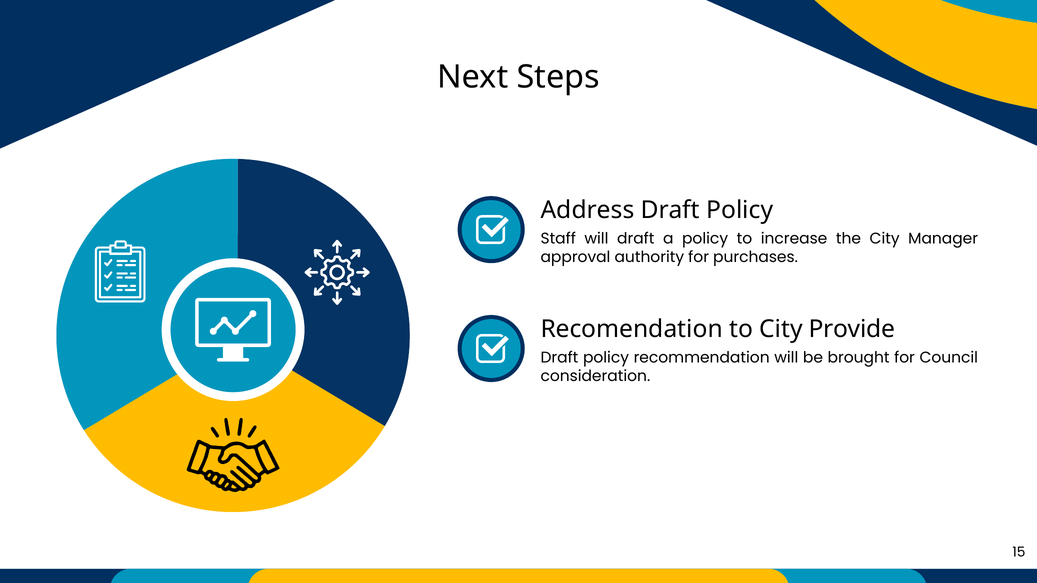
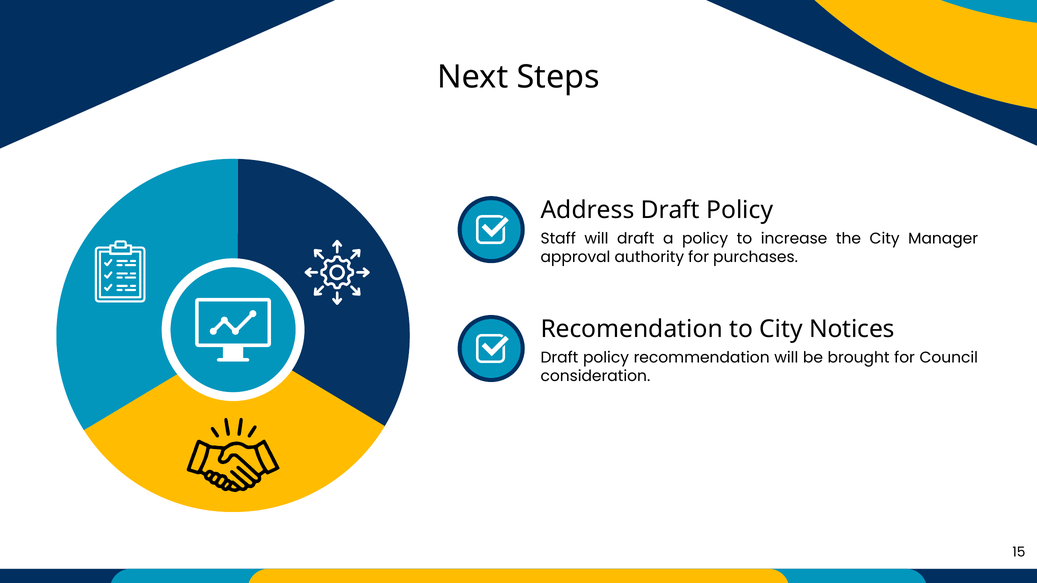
Provide: Provide -> Notices (852, 329)
